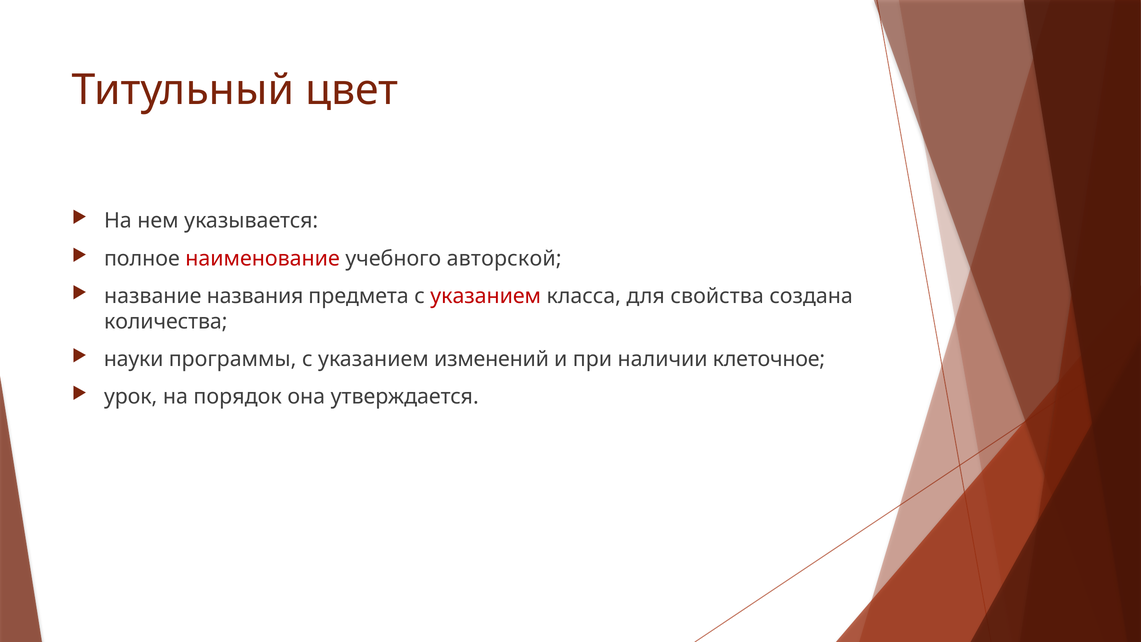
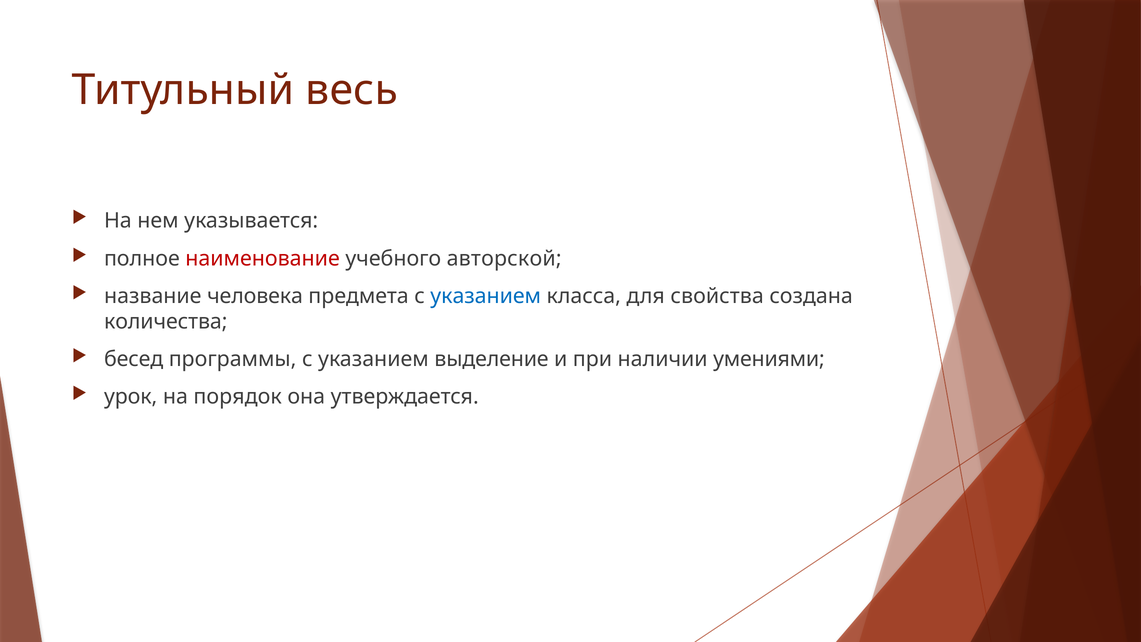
цвет: цвет -> весь (352, 90)
названия: названия -> человека (255, 296)
указанием colour: red -> blue (486, 296)
науки: науки -> бесед (134, 359)
изменений: изменений -> выделение (492, 359)
клеточное: клеточное -> умениями (769, 359)
